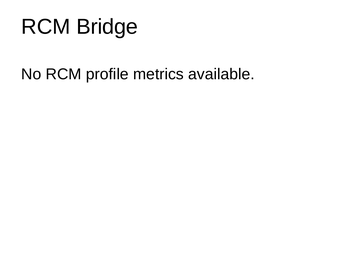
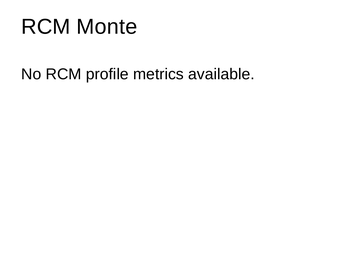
Bridge: Bridge -> Monte (107, 27)
